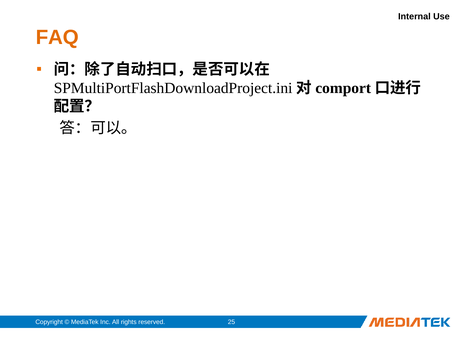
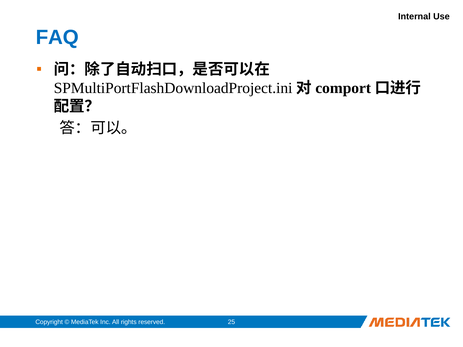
FAQ colour: orange -> blue (57, 38)
